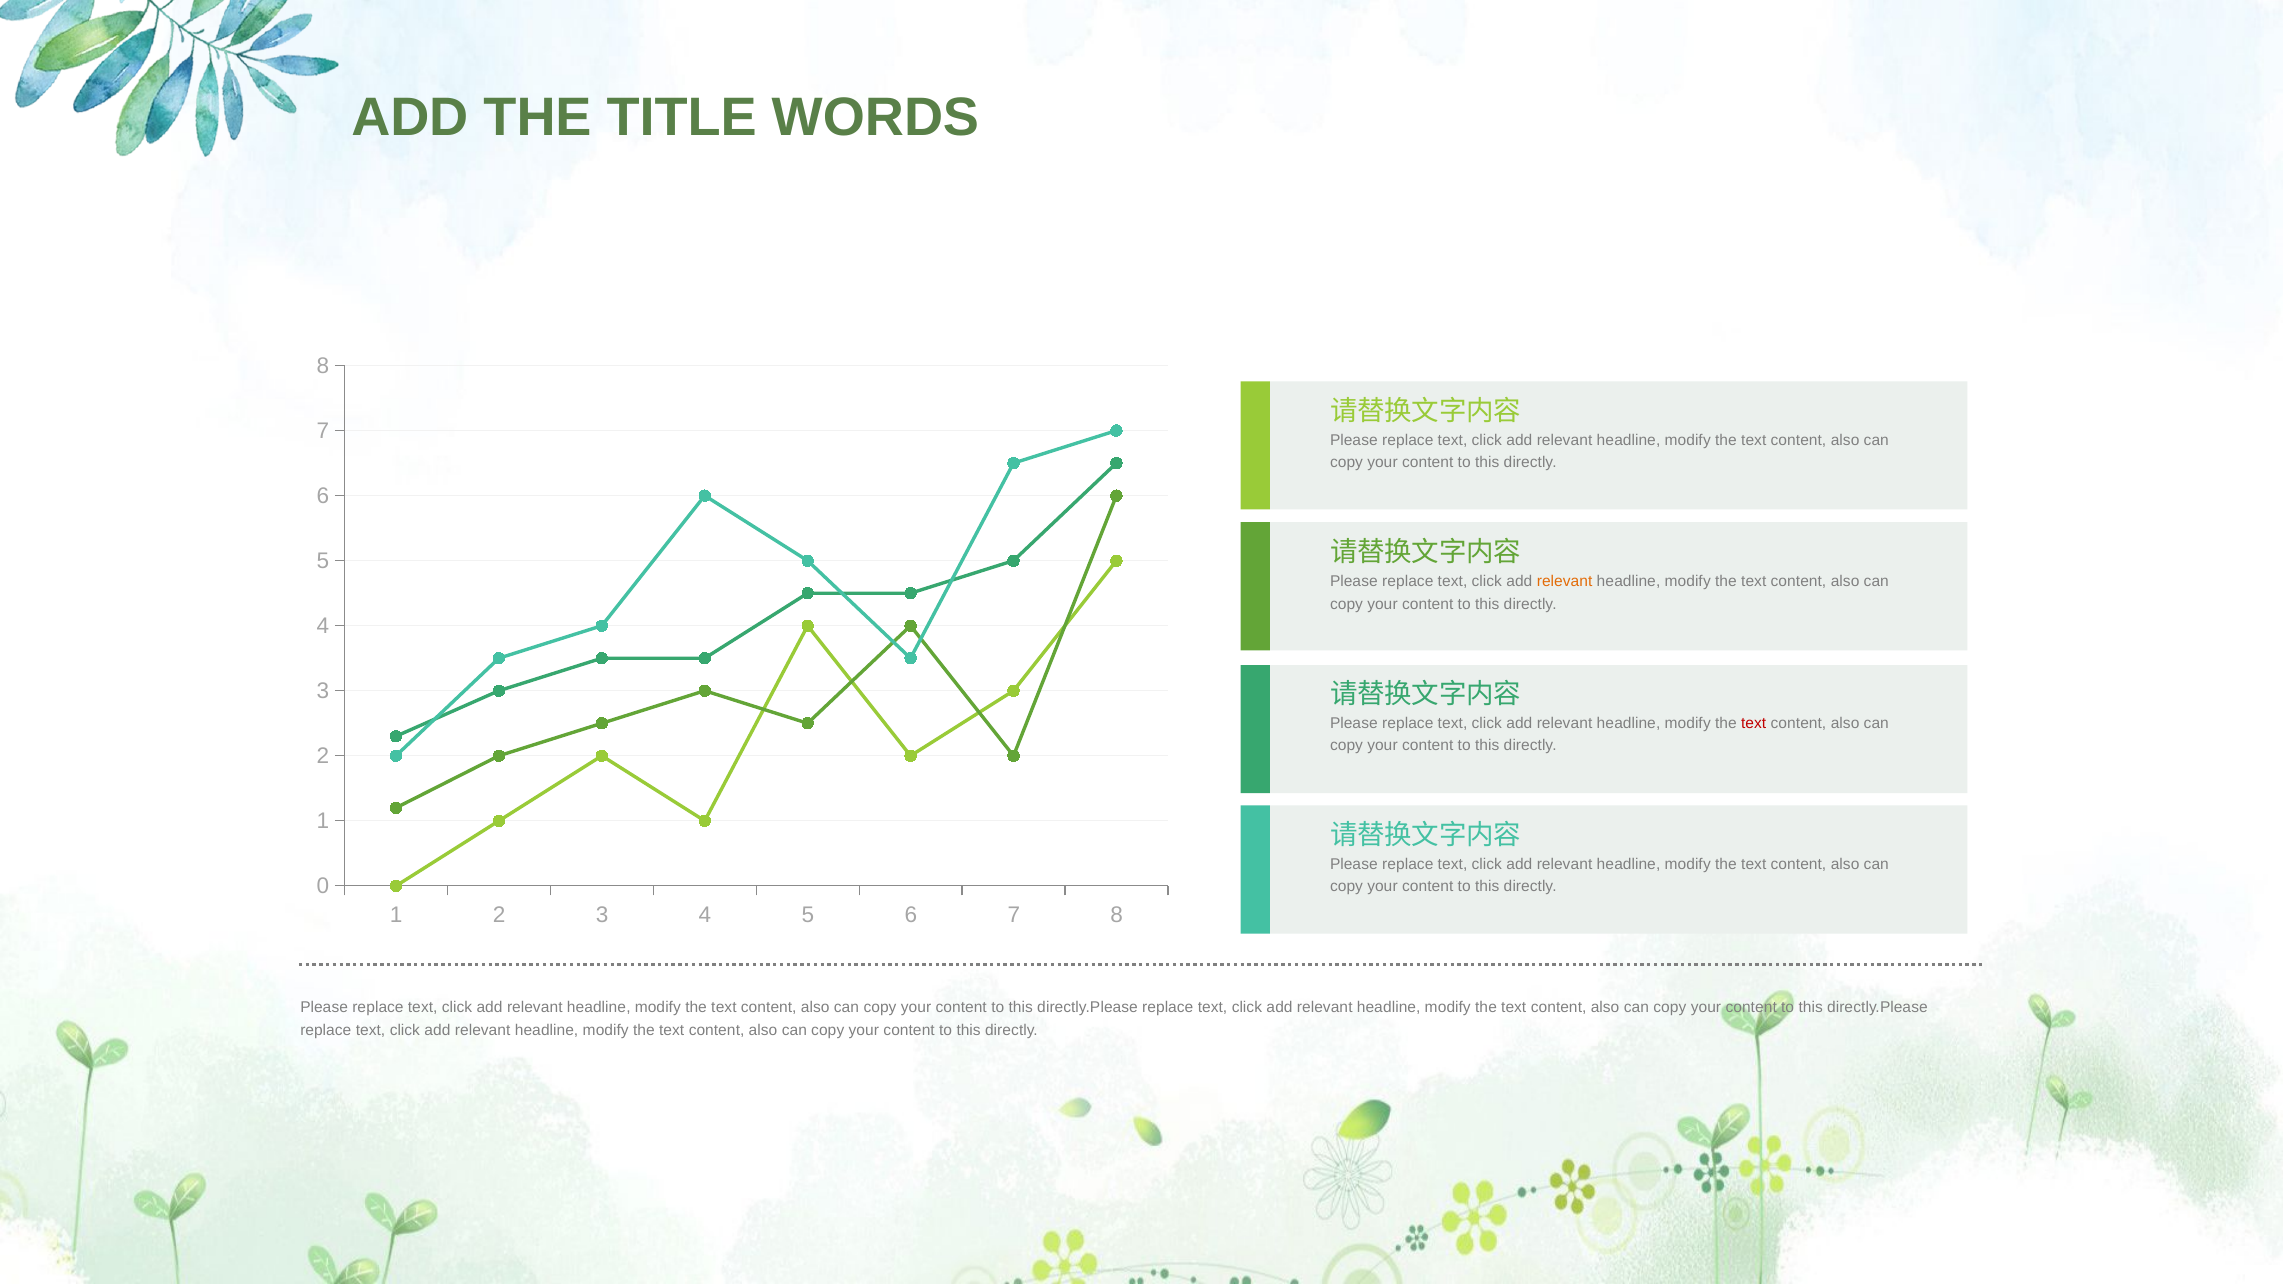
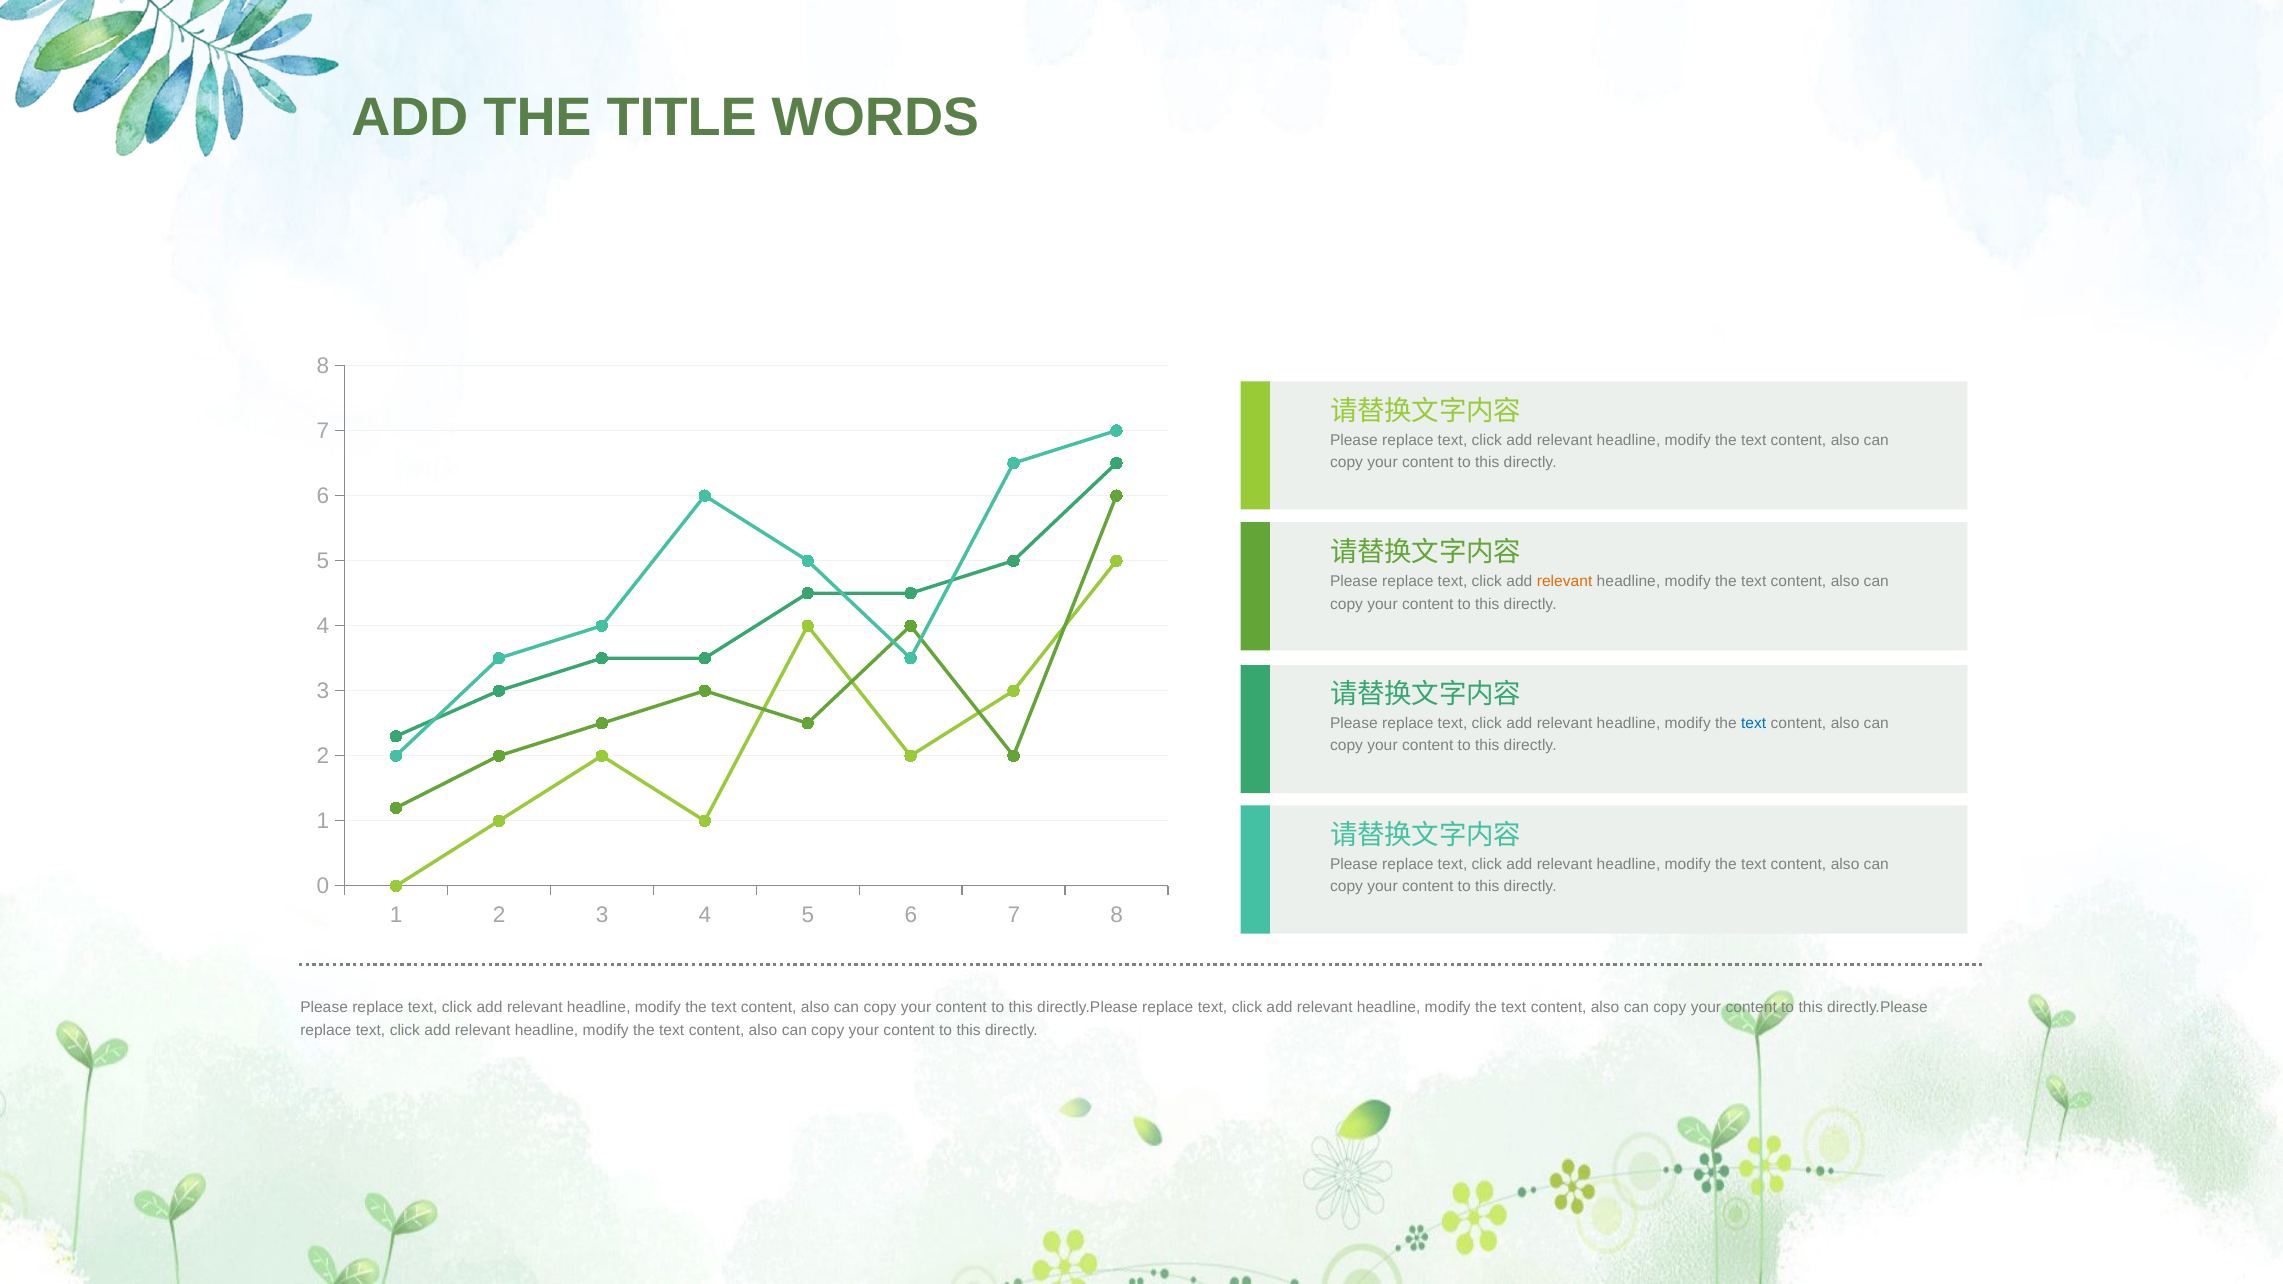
text colour: red -> blue (1754, 723)
